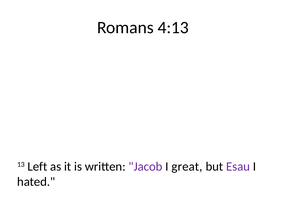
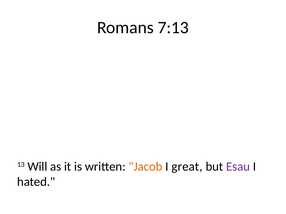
4:13: 4:13 -> 7:13 (173, 28)
Left: Left -> Will (37, 167)
Jacob colour: purple -> orange (145, 167)
